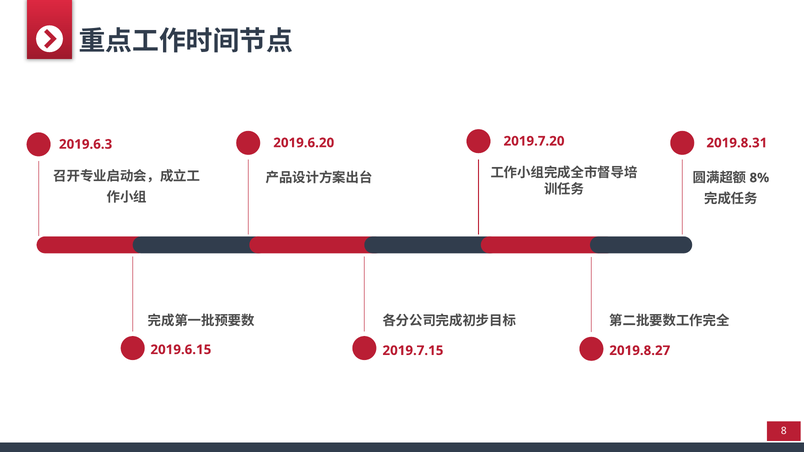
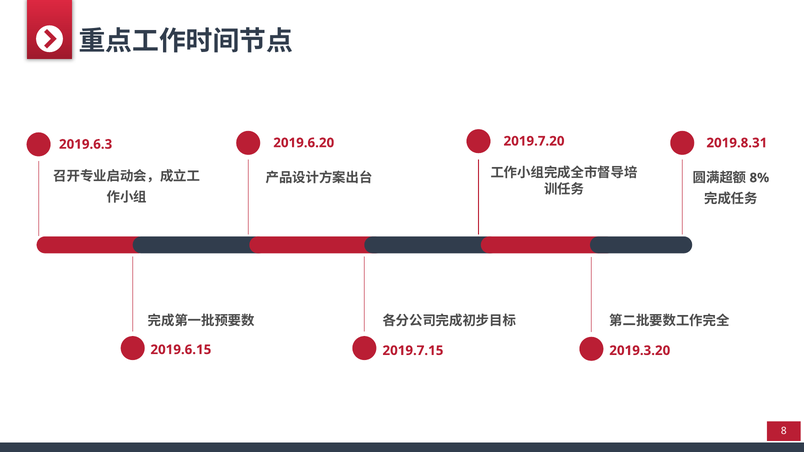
2019.8.27: 2019.8.27 -> 2019.3.20 (640, 351)
